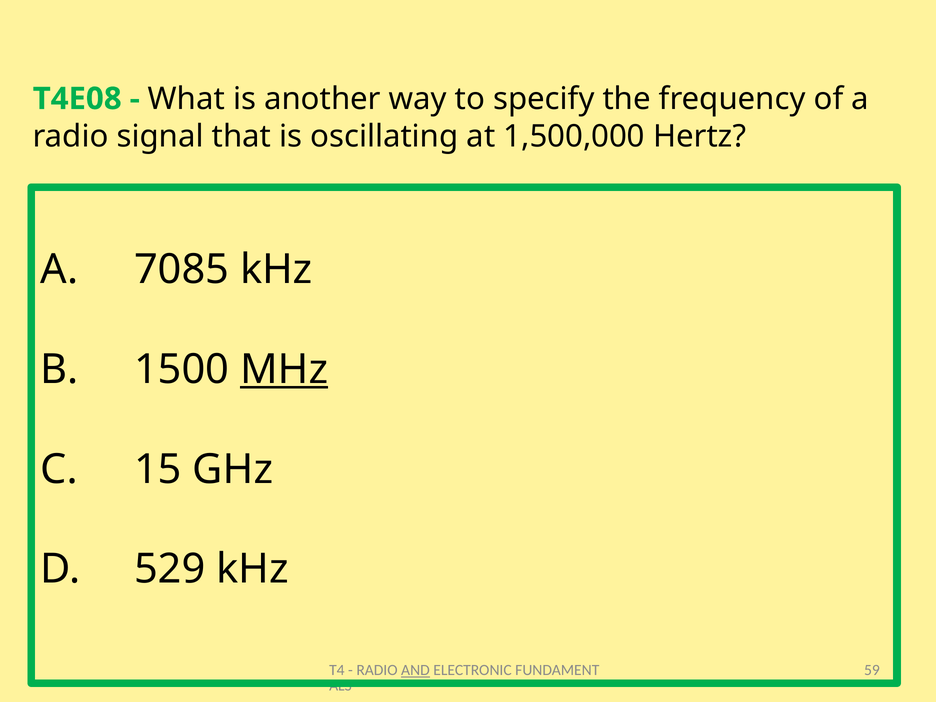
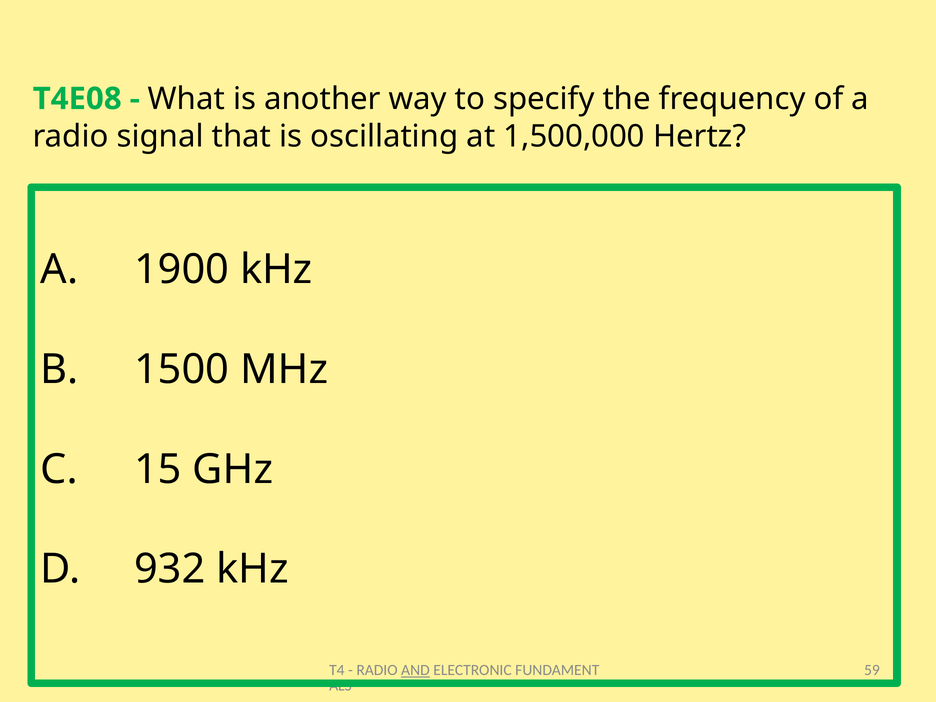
7085: 7085 -> 1900 (182, 270)
MHz underline: present -> none (284, 369)
529: 529 -> 932 (170, 569)
